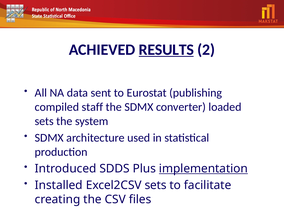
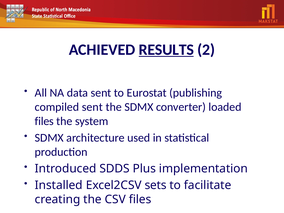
compiled staff: staff -> sent (92, 107)
sets: sets -> files (44, 121)
implementation underline: present -> none (203, 169)
